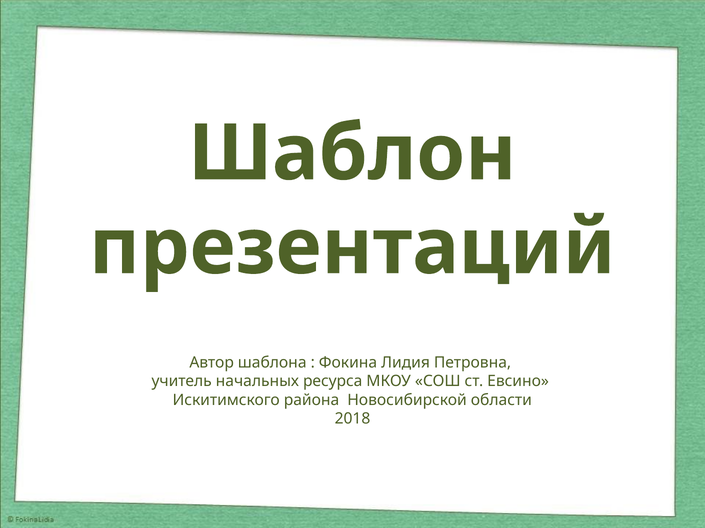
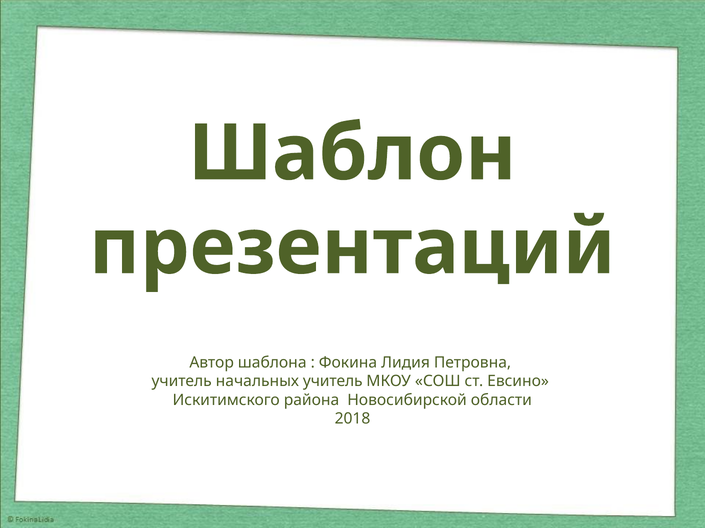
начальных ресурса: ресурса -> учитель (333, 382)
